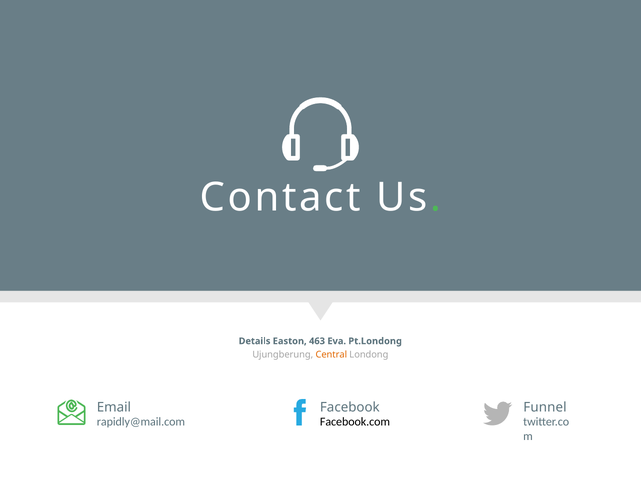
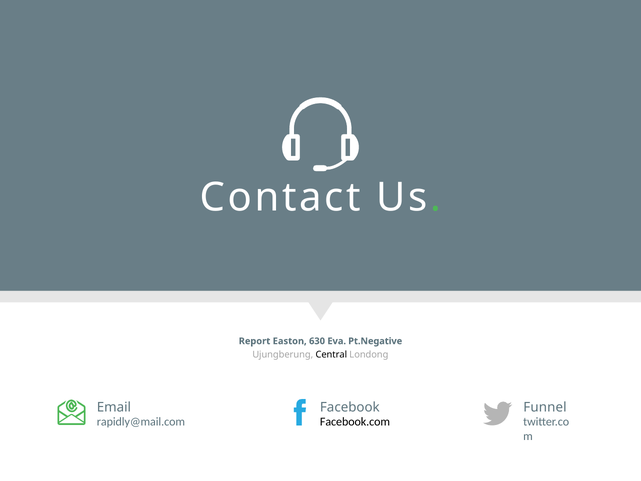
Details: Details -> Report (255, 341)
463: 463 -> 630 (317, 341)
Pt.Londong: Pt.Londong -> Pt.Negative (375, 341)
Central colour: orange -> black (331, 354)
